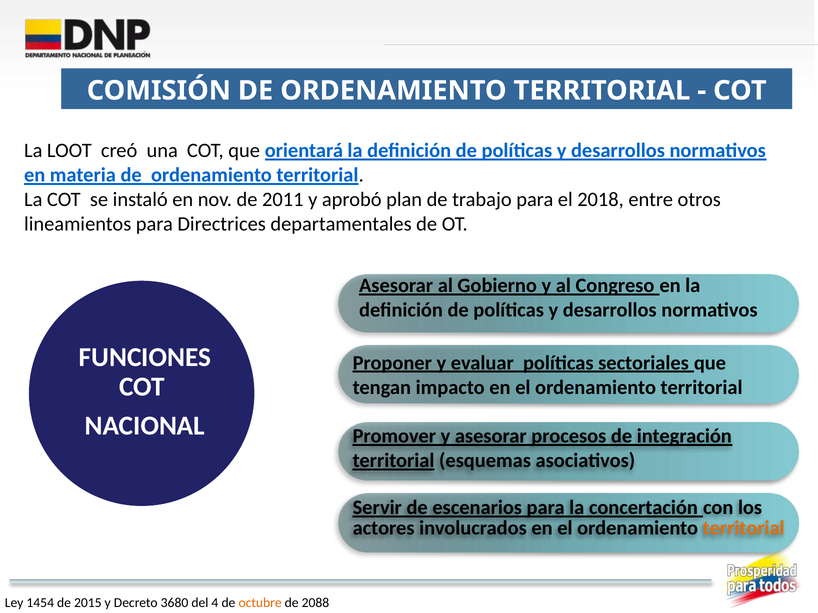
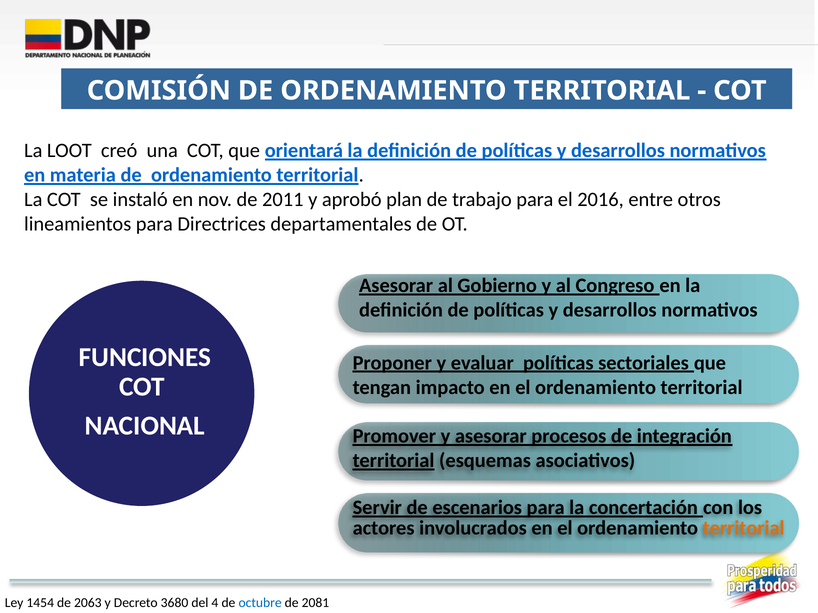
2018: 2018 -> 2016 (601, 200)
2015: 2015 -> 2063 (88, 603)
octubre colour: orange -> blue (260, 603)
2088: 2088 -> 2081 (315, 603)
